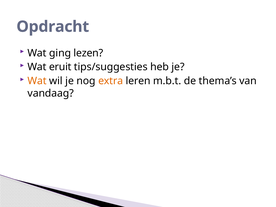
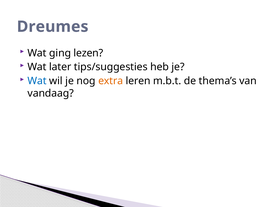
Opdracht: Opdracht -> Dreumes (53, 27)
eruit: eruit -> later (60, 67)
Wat colour: orange -> blue (37, 81)
